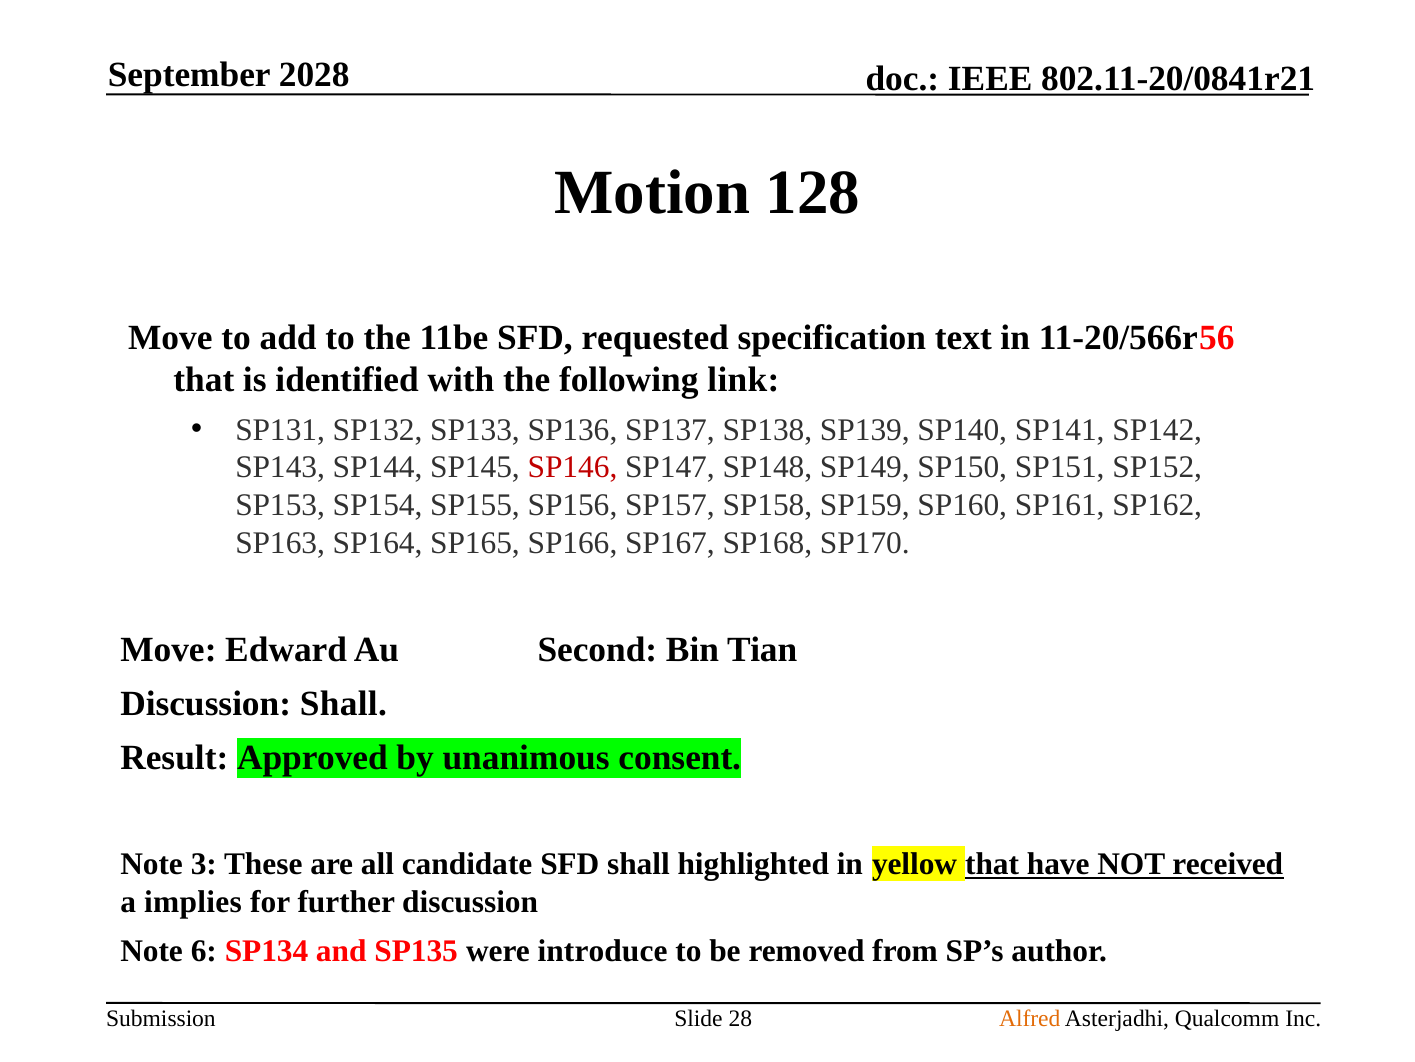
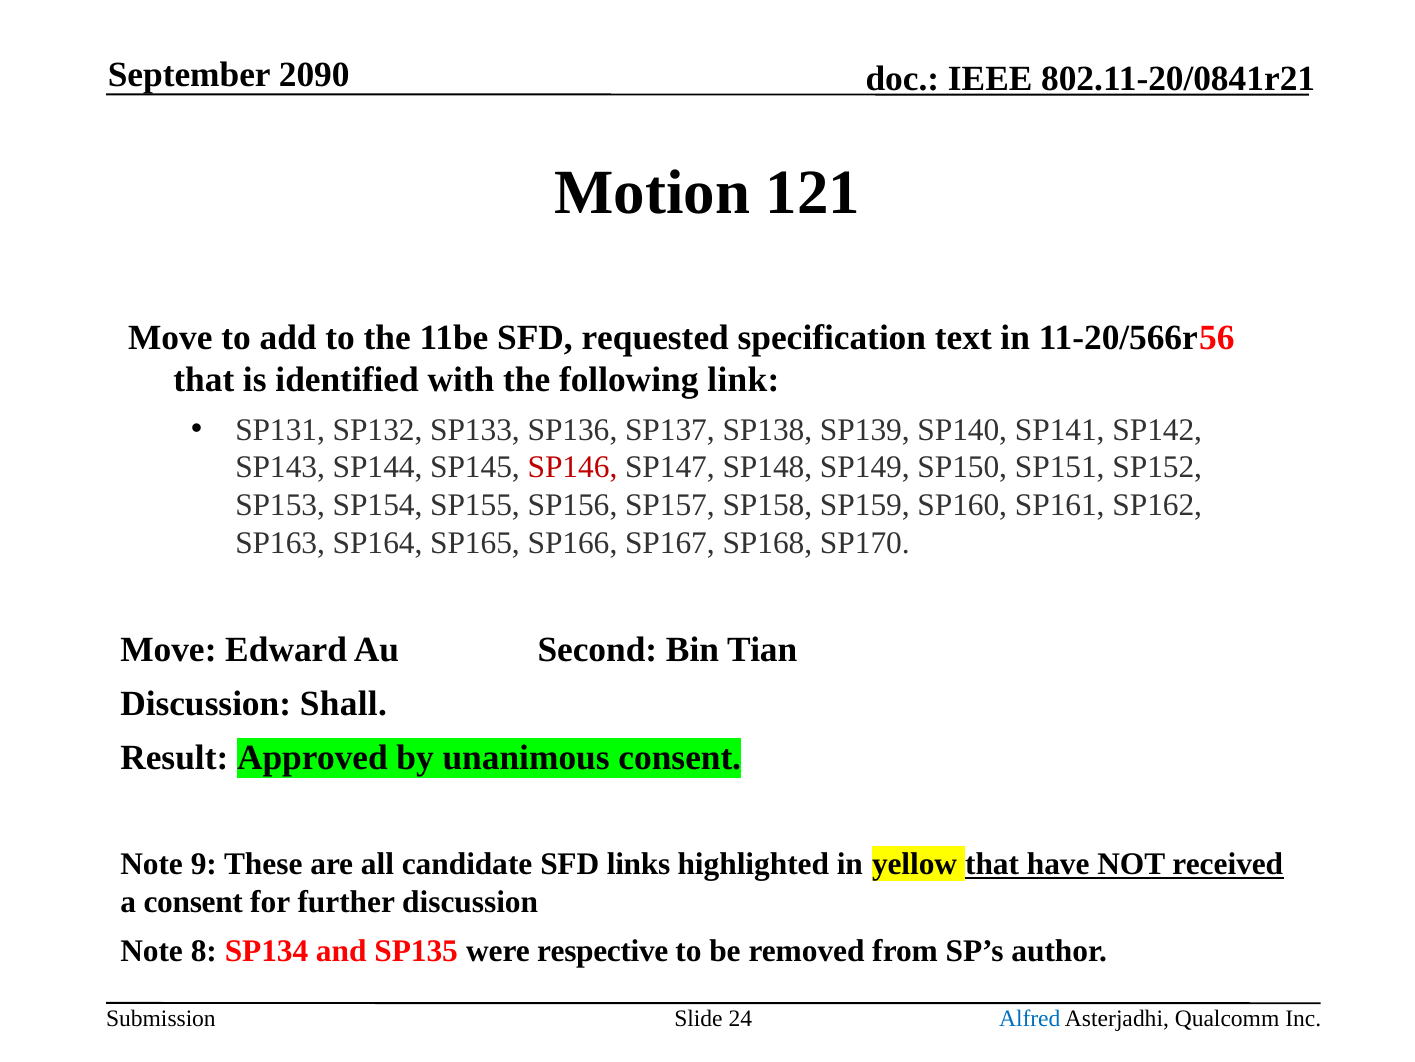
2028: 2028 -> 2090 (314, 75)
128: 128 -> 121 (813, 193)
3: 3 -> 9 (204, 863)
SFD shall: shall -> links (639, 863)
a implies: implies -> consent (193, 901)
6: 6 -> 8 (204, 951)
introduce: introduce -> respective (603, 951)
28: 28 -> 24 (740, 1018)
Alfred colour: orange -> blue (1030, 1018)
